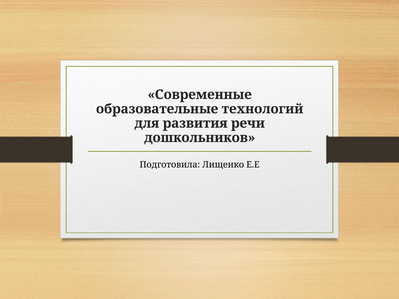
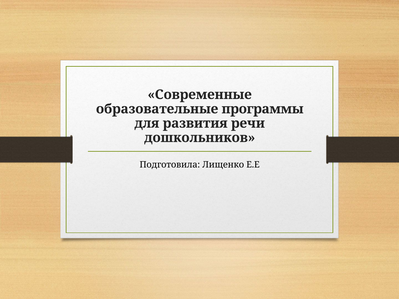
технологий: технологий -> программы (263, 109)
